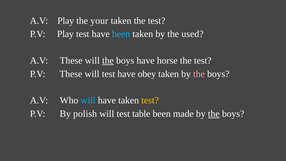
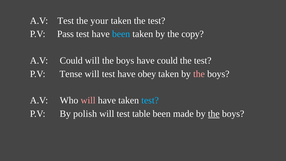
A.V Play: Play -> Test (66, 21)
P.V Play: Play -> Pass (65, 34)
used: used -> copy (193, 34)
A.V These: These -> Could (71, 61)
the underline: present -> none (108, 61)
have horse: horse -> could (167, 61)
P.V These: These -> Tense (71, 74)
will colour: light blue -> pink (88, 100)
test colour: yellow -> light blue (150, 100)
